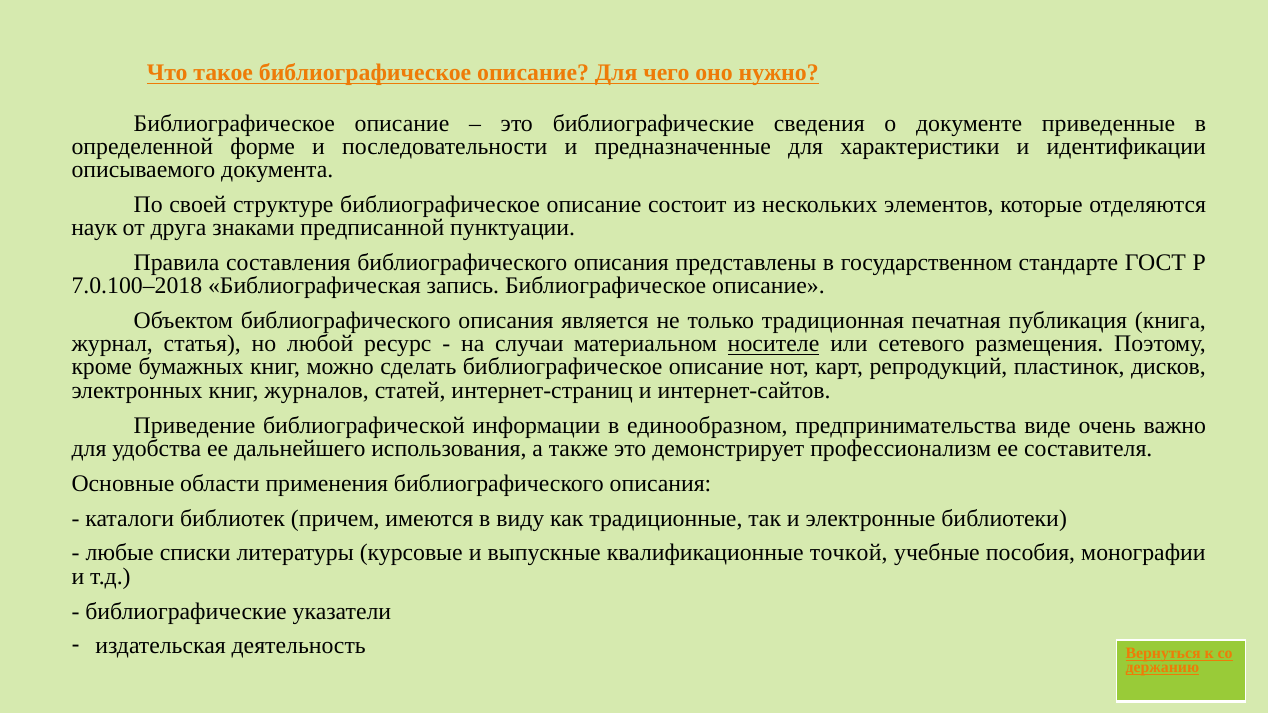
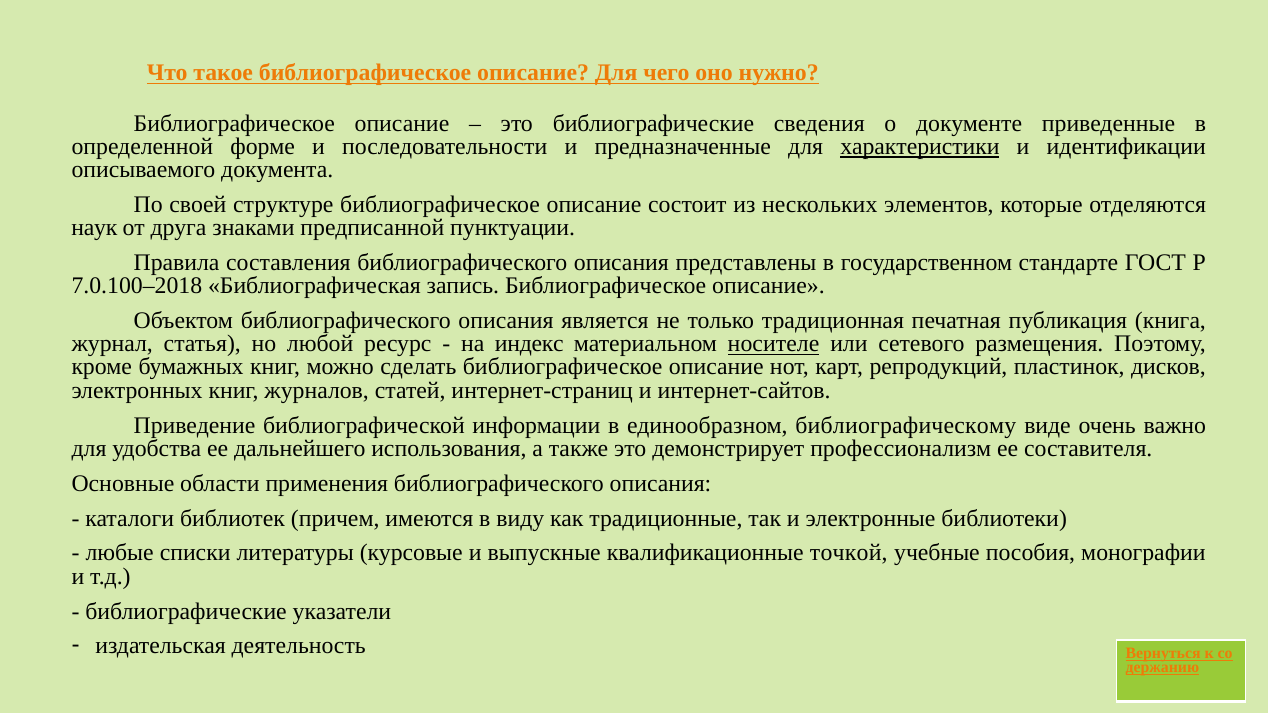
характеристики underline: none -> present (920, 147)
случаи: случаи -> индекс (529, 344)
предпринимательства: предпринимательства -> библиографическому (906, 425)
